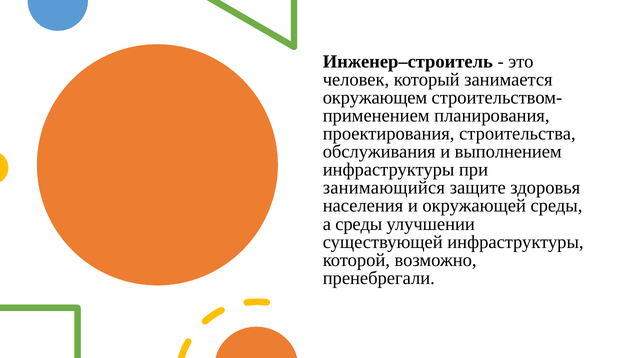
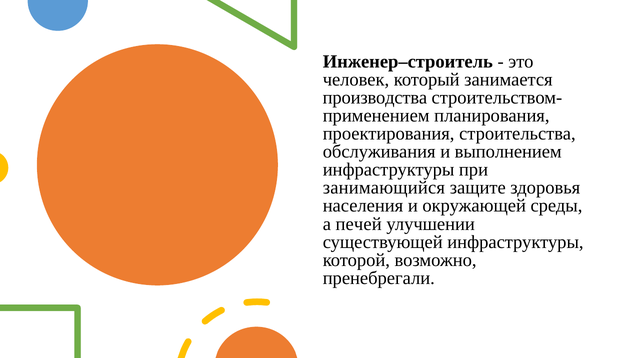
окружающем: окружающем -> производства (375, 97)
а среды: среды -> печей (359, 224)
